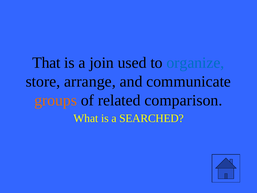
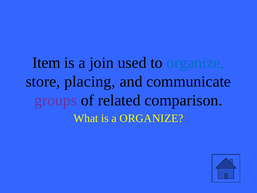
That: That -> Item (46, 63)
arrange: arrange -> placing (90, 81)
groups colour: orange -> purple (56, 100)
a SEARCHED: SEARCHED -> ORGANIZE (151, 118)
